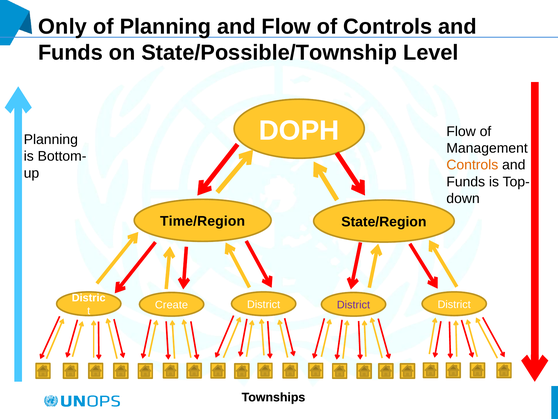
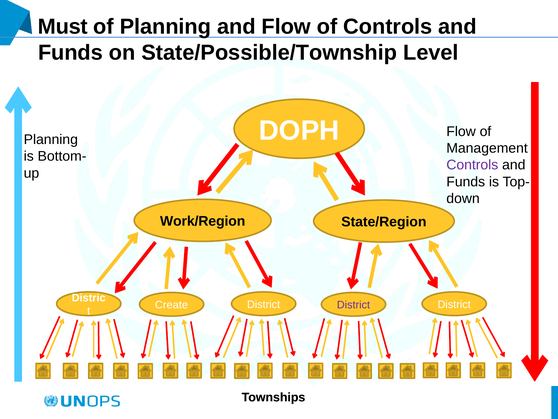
Only: Only -> Must (63, 27)
Controls colour: orange -> purple (472, 165)
Time/Region: Time/Region -> Work/Region (203, 221)
